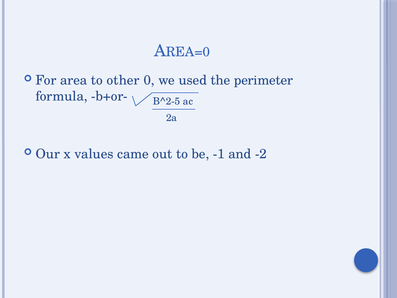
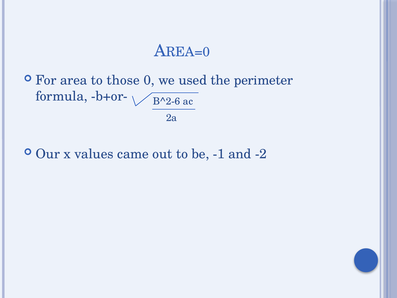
other: other -> those (123, 80)
B^2-5: B^2-5 -> B^2-6 (167, 101)
